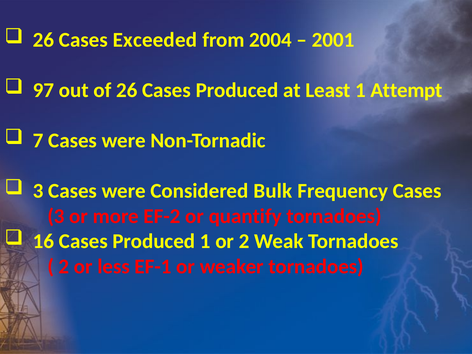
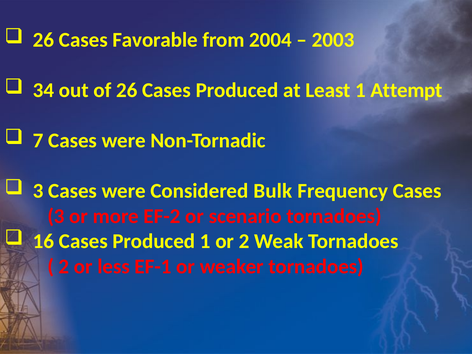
Exceeded: Exceeded -> Favorable (155, 40)
2001: 2001 -> 2003 (333, 40)
97: 97 -> 34 (44, 90)
quantify: quantify -> scenario (245, 216)
